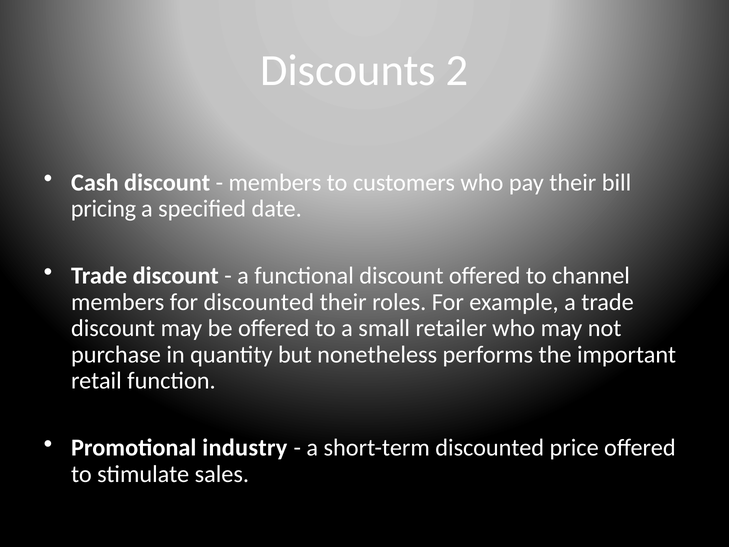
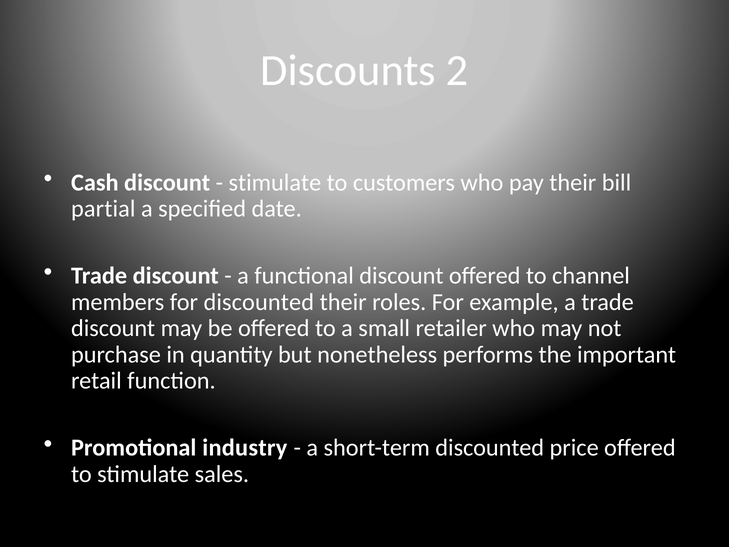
members: members -> stimulate (275, 182)
pricing: pricing -> partial (103, 209)
